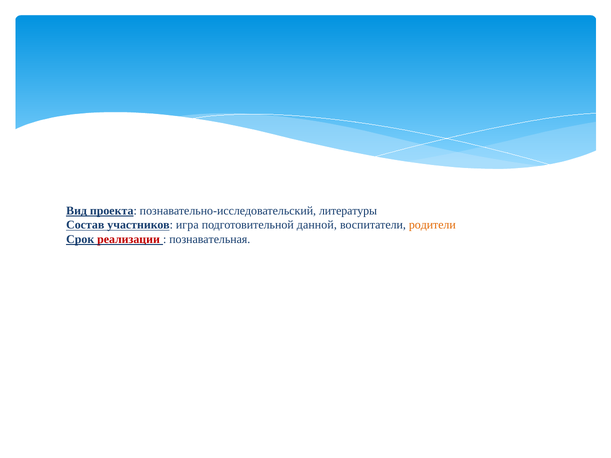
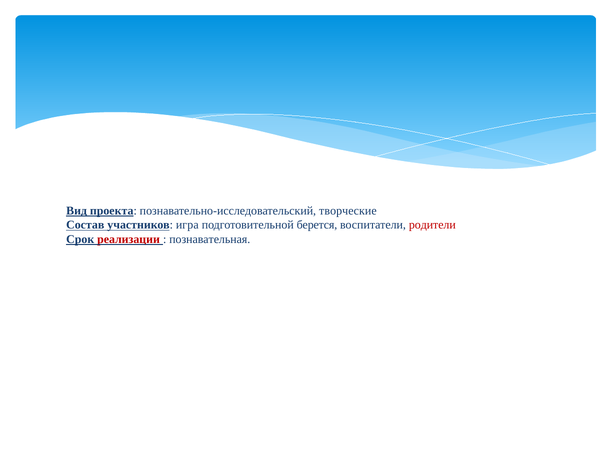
литературы: литературы -> творческие (348, 211)
данной: данной -> берется (317, 225)
родители colour: orange -> red (432, 225)
